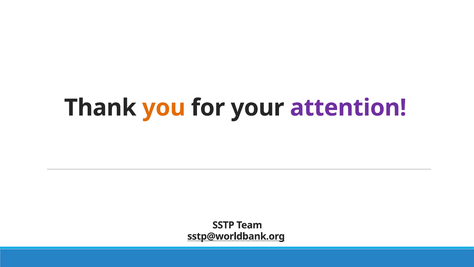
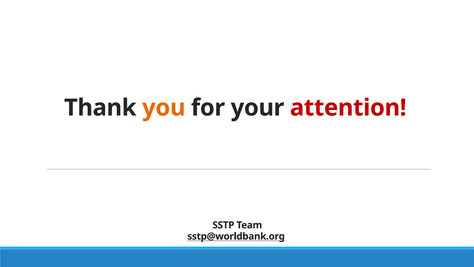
attention colour: purple -> red (348, 108)
